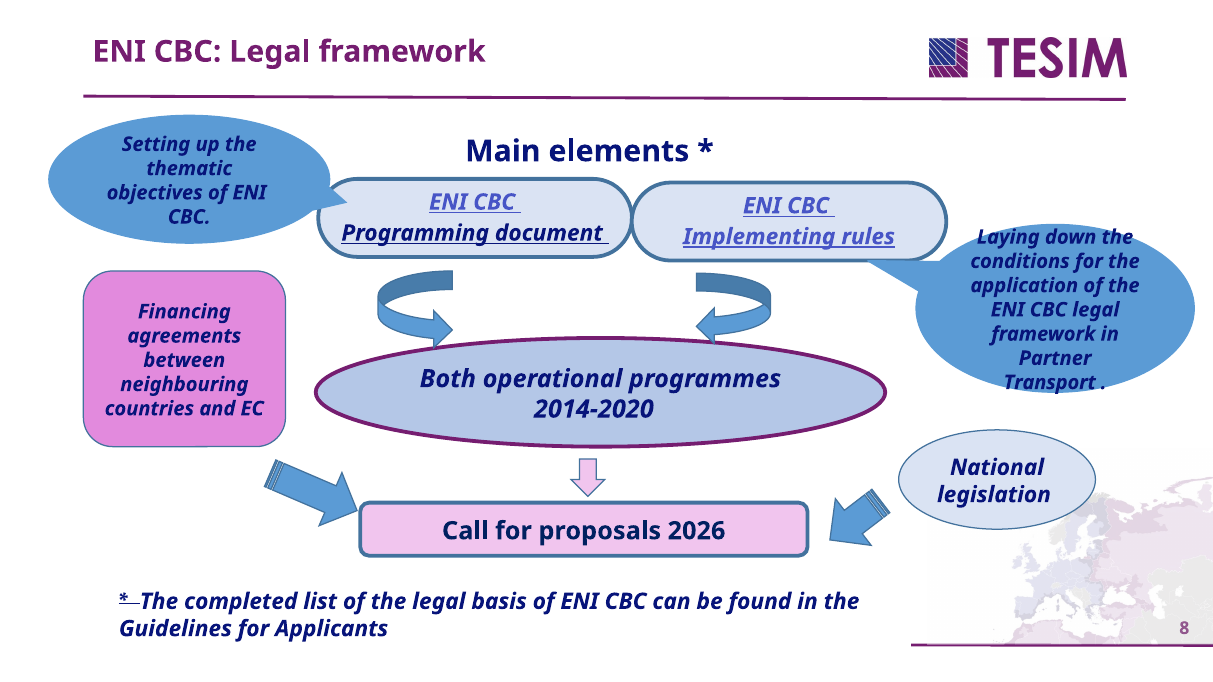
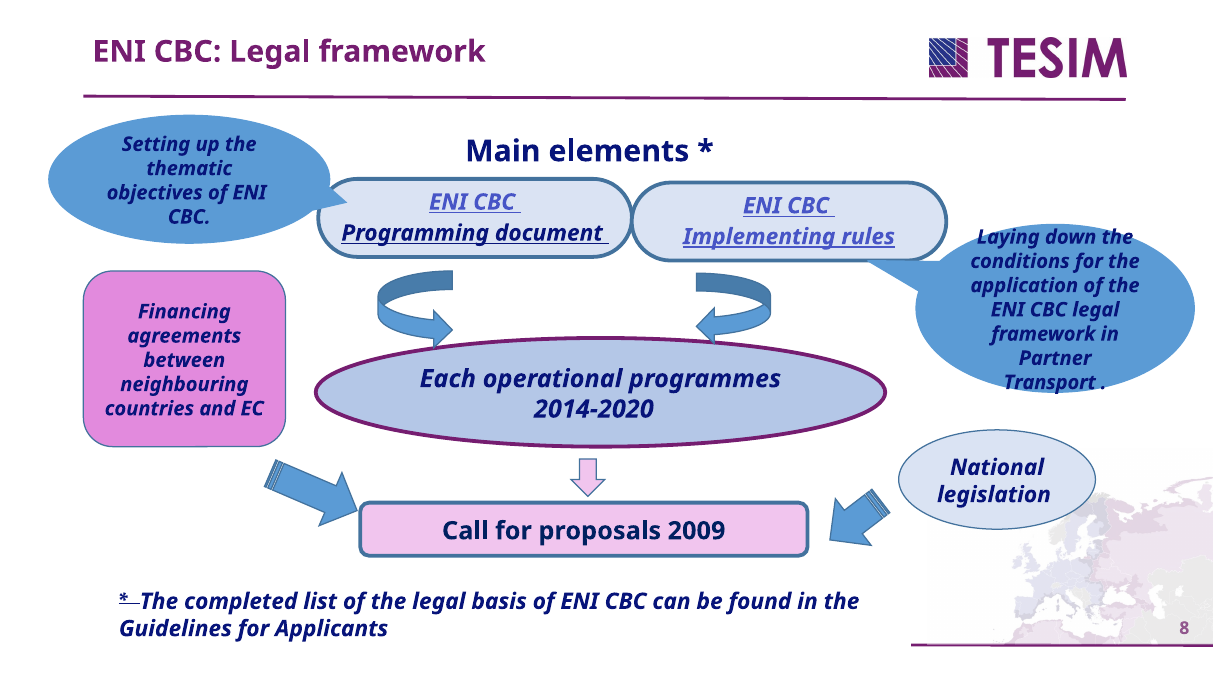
Both: Both -> Each (448, 379)
2026: 2026 -> 2009 (697, 531)
